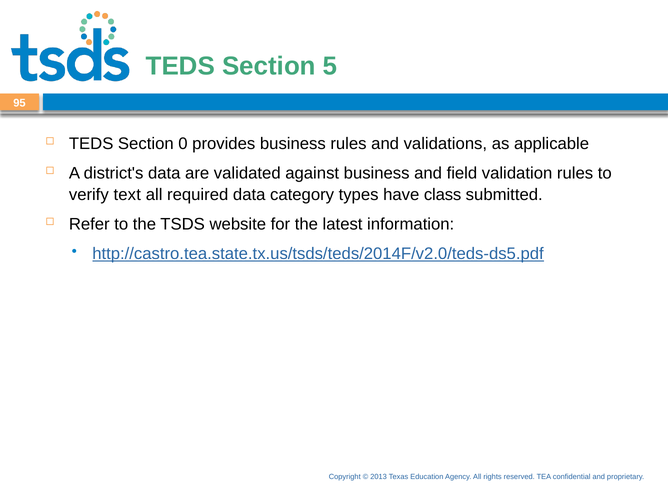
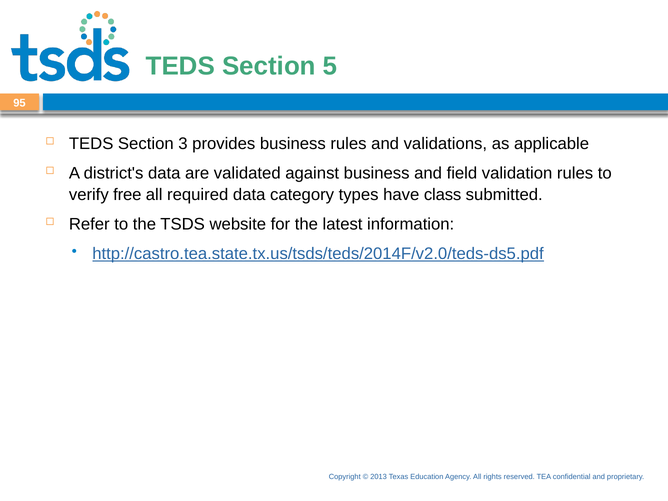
0: 0 -> 3 (183, 144)
text: text -> free (127, 194)
